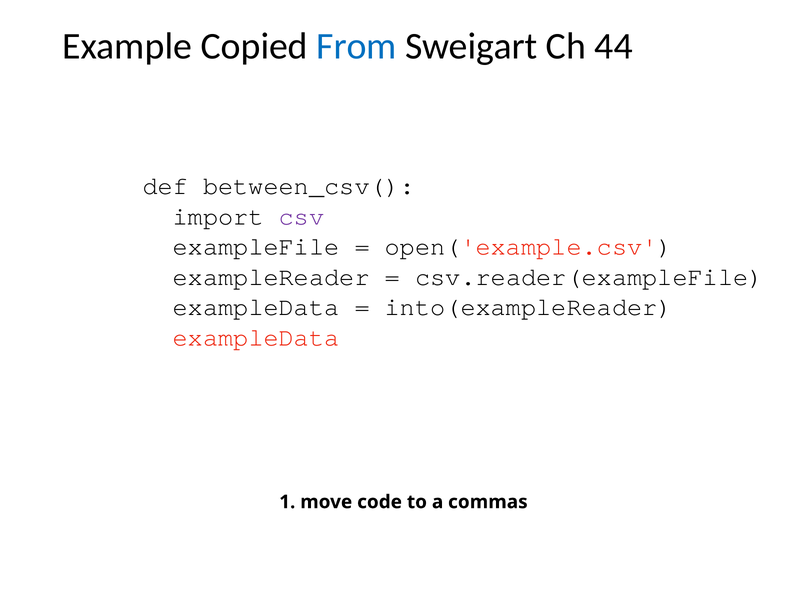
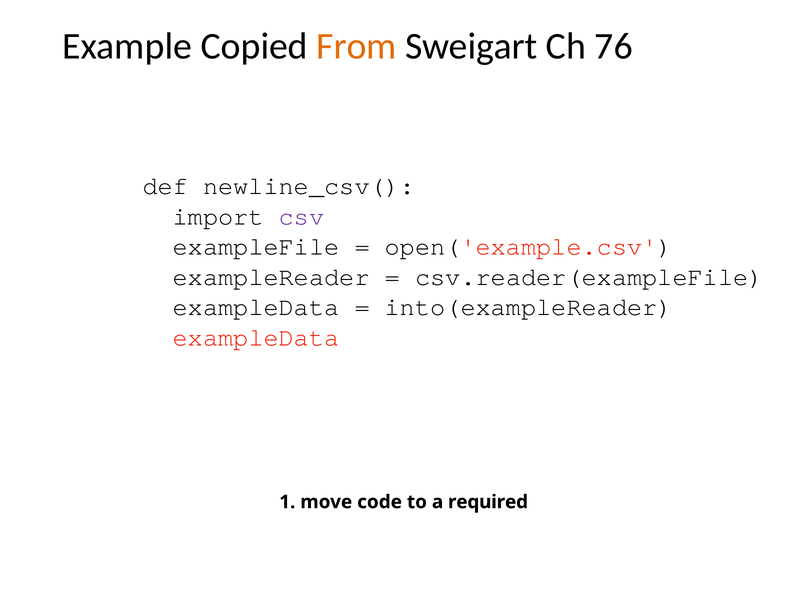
From colour: blue -> orange (356, 46)
44: 44 -> 76 (614, 46)
between_csv(: between_csv( -> newline_csv( (309, 186)
commas: commas -> required (488, 502)
